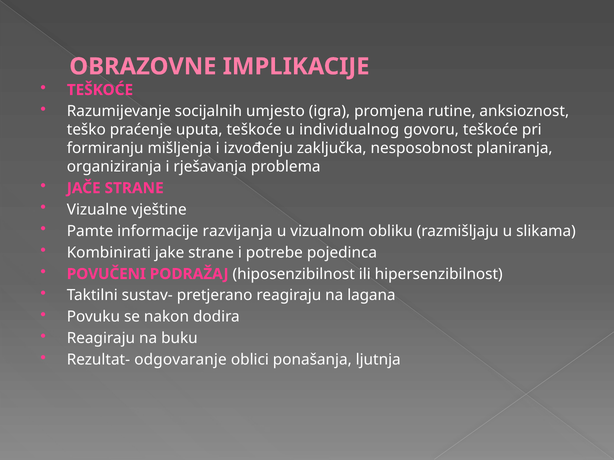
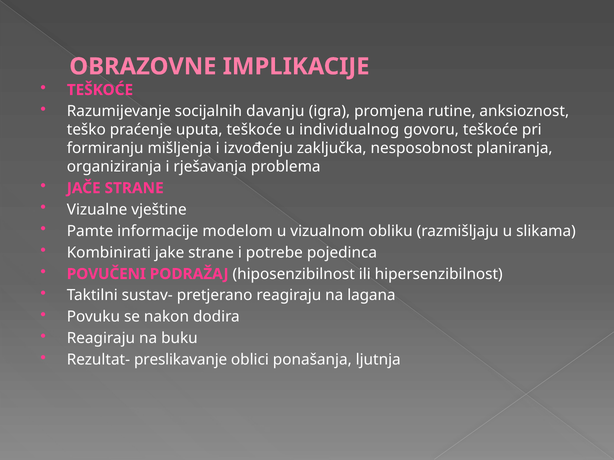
umjesto: umjesto -> davanju (275, 112)
razvijanja: razvijanja -> modelom (238, 231)
odgovaranje: odgovaranje -> preslikavanje (181, 360)
